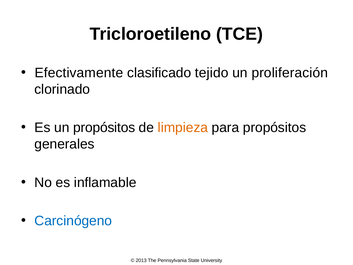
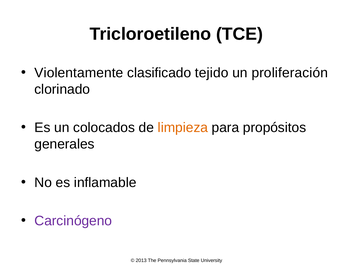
Efectivamente: Efectivamente -> Violentamente (79, 73)
un propósitos: propósitos -> colocados (104, 128)
Carcinógeno colour: blue -> purple (73, 221)
